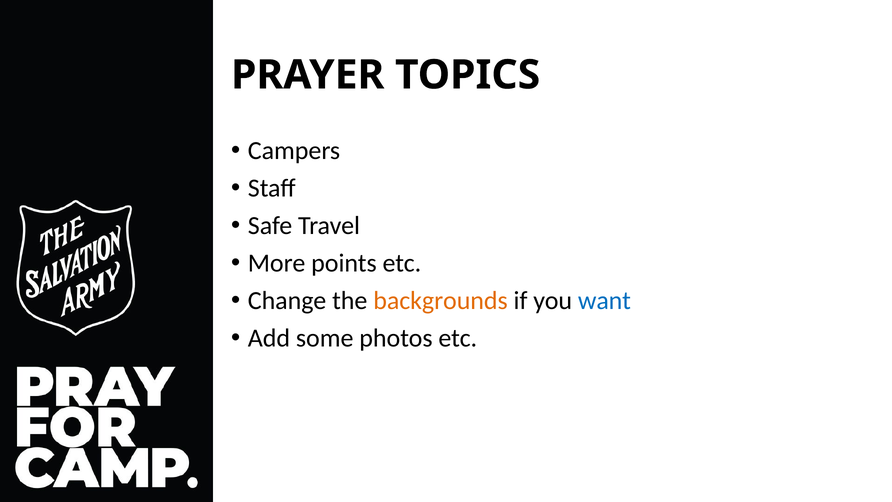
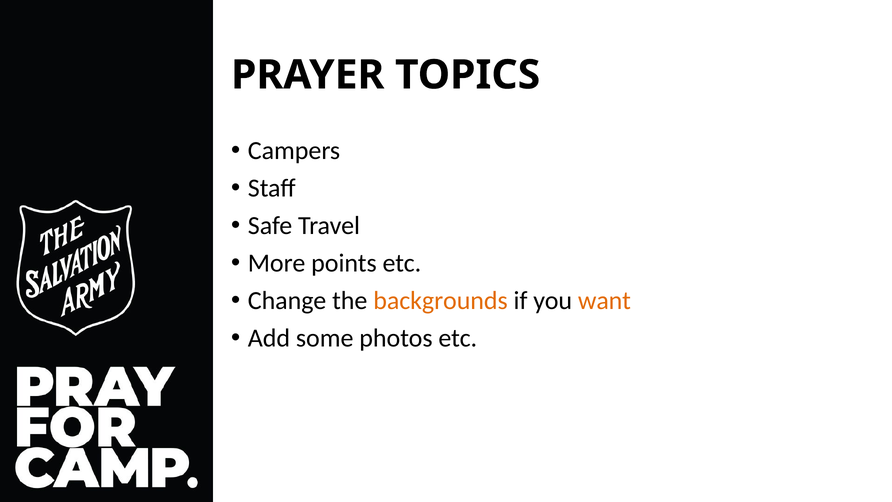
want colour: blue -> orange (604, 300)
